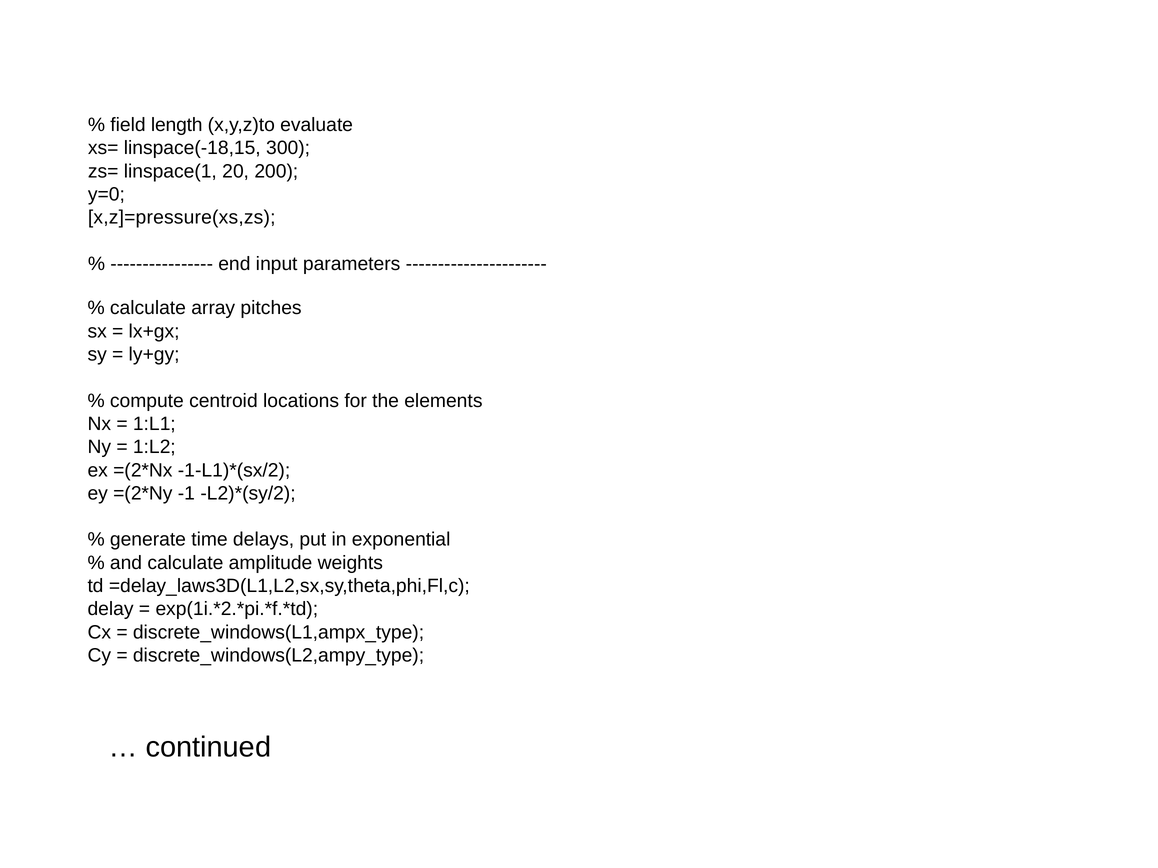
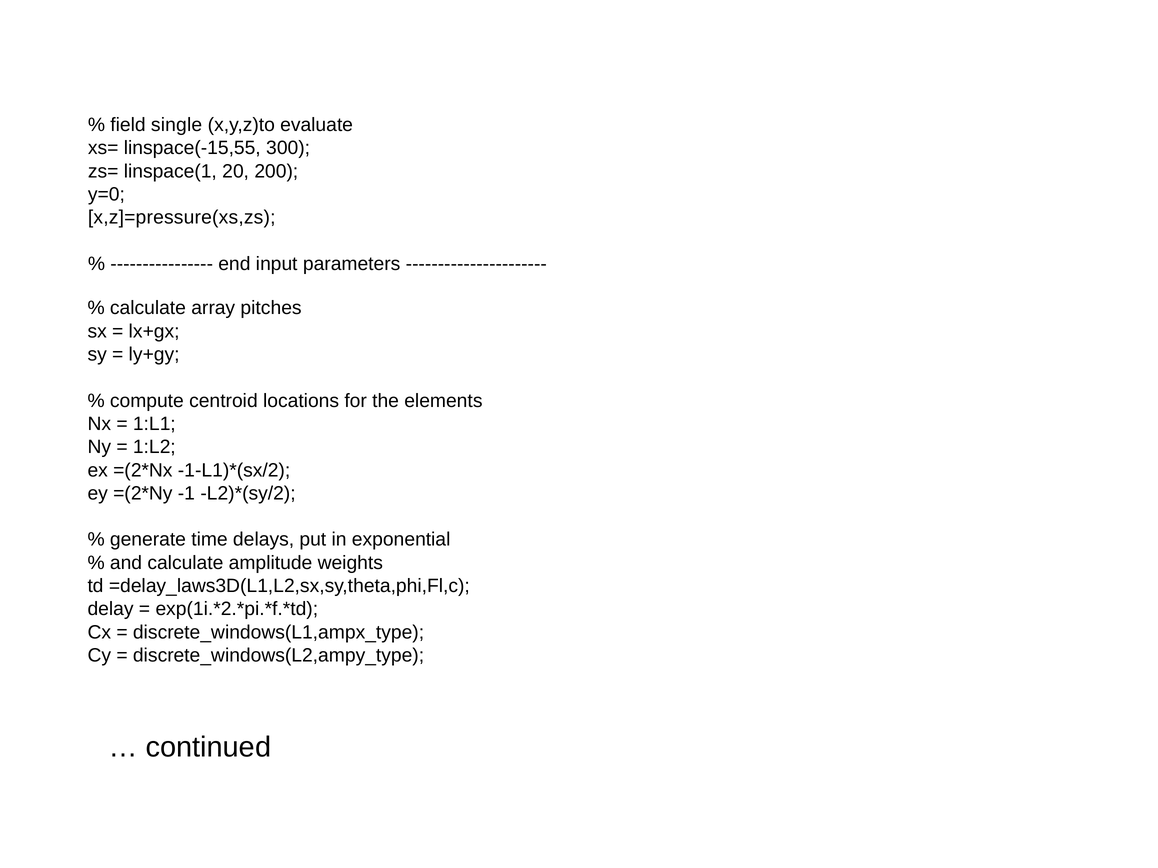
length: length -> single (177, 125)
linspace(-18,15: linspace(-18,15 -> linspace(-15,55 (192, 148)
